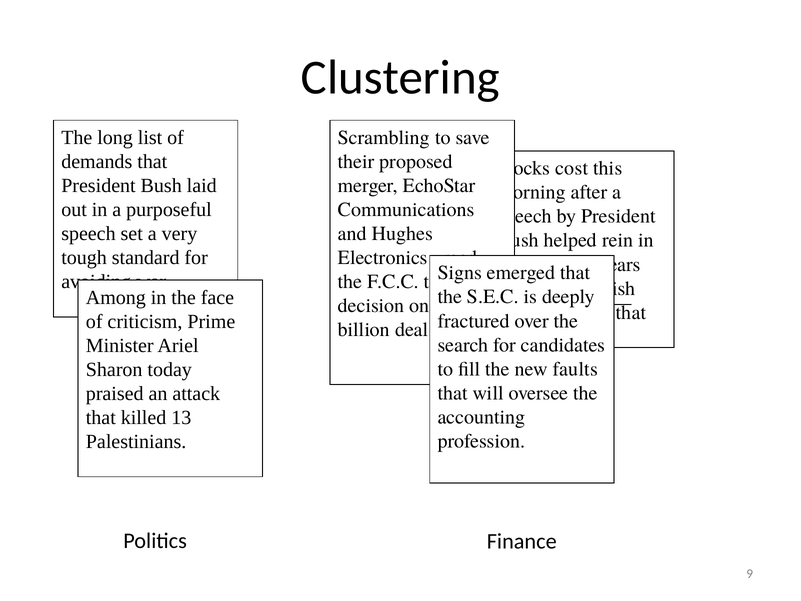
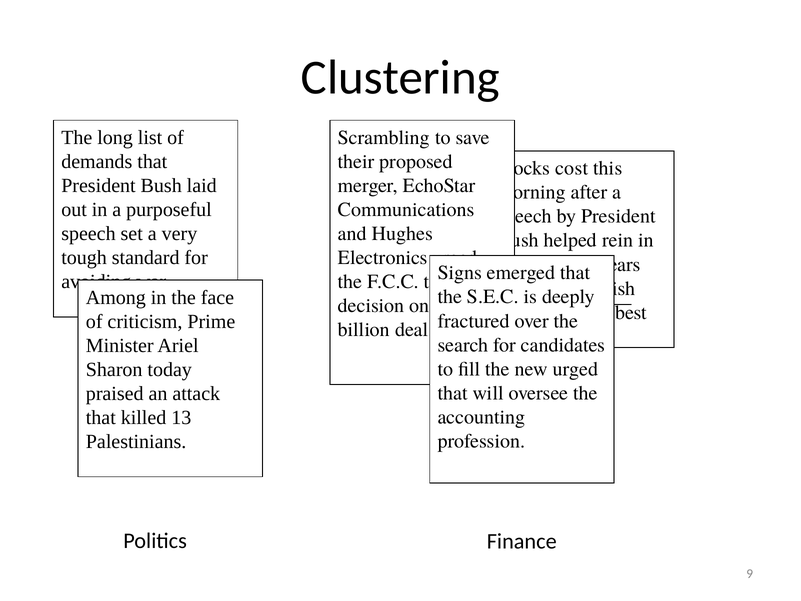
that: that -> best (631, 312)
new faults: faults -> urged (575, 369)
